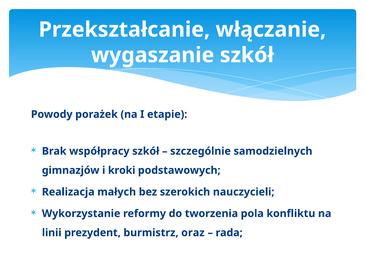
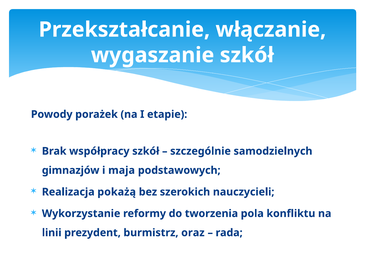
kroki: kroki -> maja (122, 170)
małych: małych -> pokażą (117, 192)
